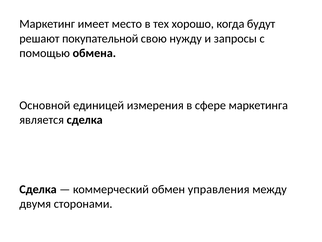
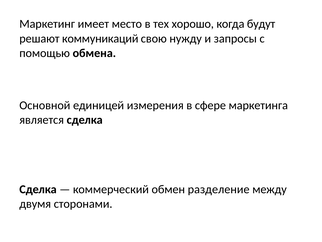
покупательной: покупательной -> коммуникаций (100, 38)
управления: управления -> разделение (219, 189)
